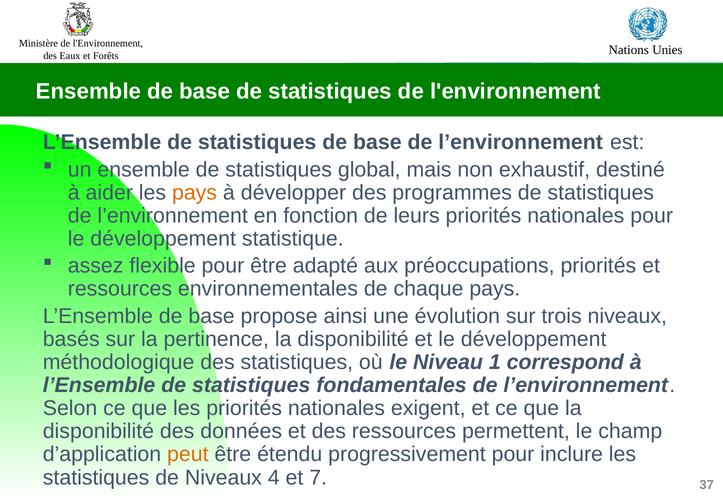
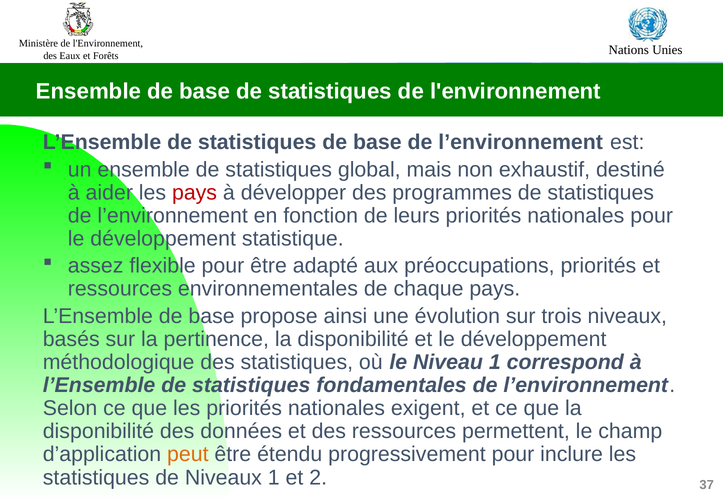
pays colour: orange -> red (195, 192)
Niveaux 4: 4 -> 1 (274, 477)
7: 7 -> 2 (318, 477)
